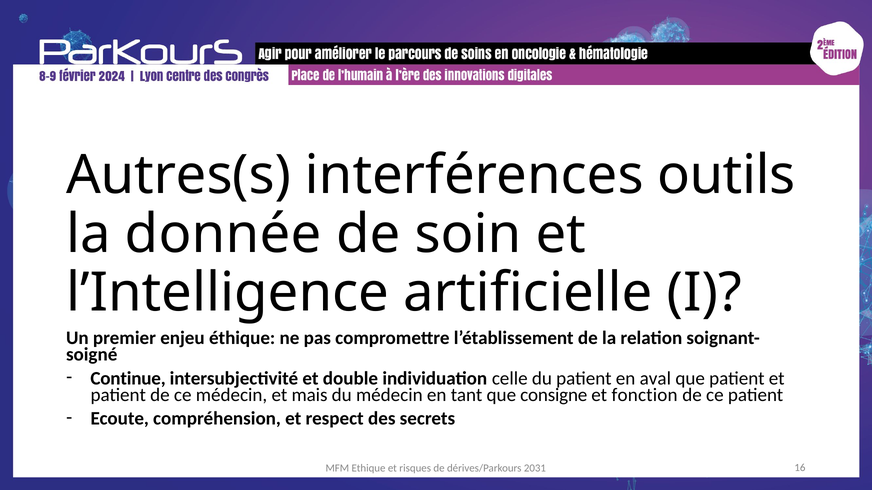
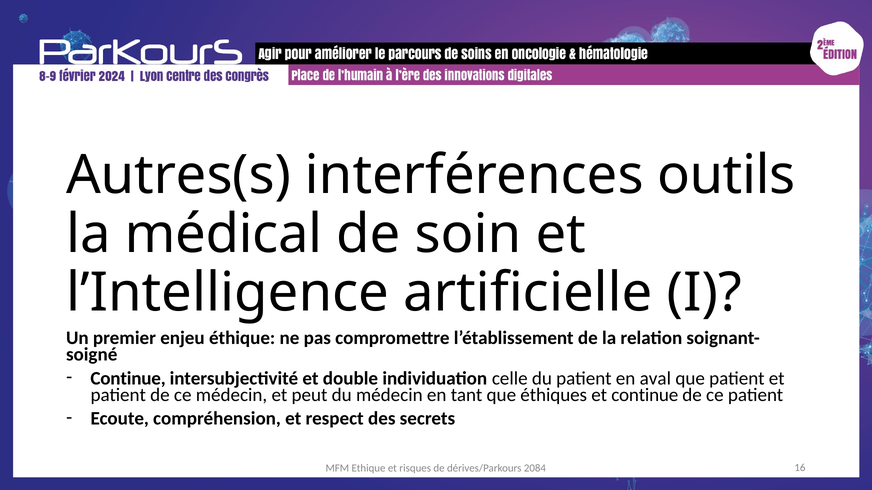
donnée: donnée -> médical (224, 234)
mais: mais -> peut (309, 395)
consigne: consigne -> éthiques (554, 395)
et fonction: fonction -> continue (645, 395)
2031: 2031 -> 2084 (535, 468)
